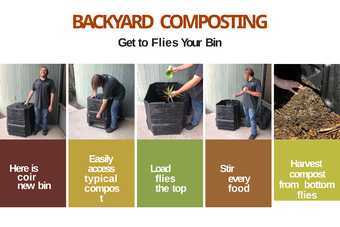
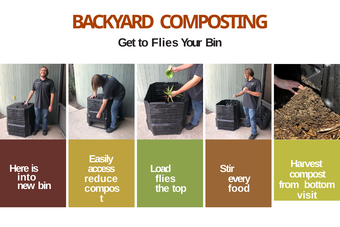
coir: coir -> into (27, 177)
typical: typical -> reduce (101, 178)
flies: flies -> visit (307, 195)
